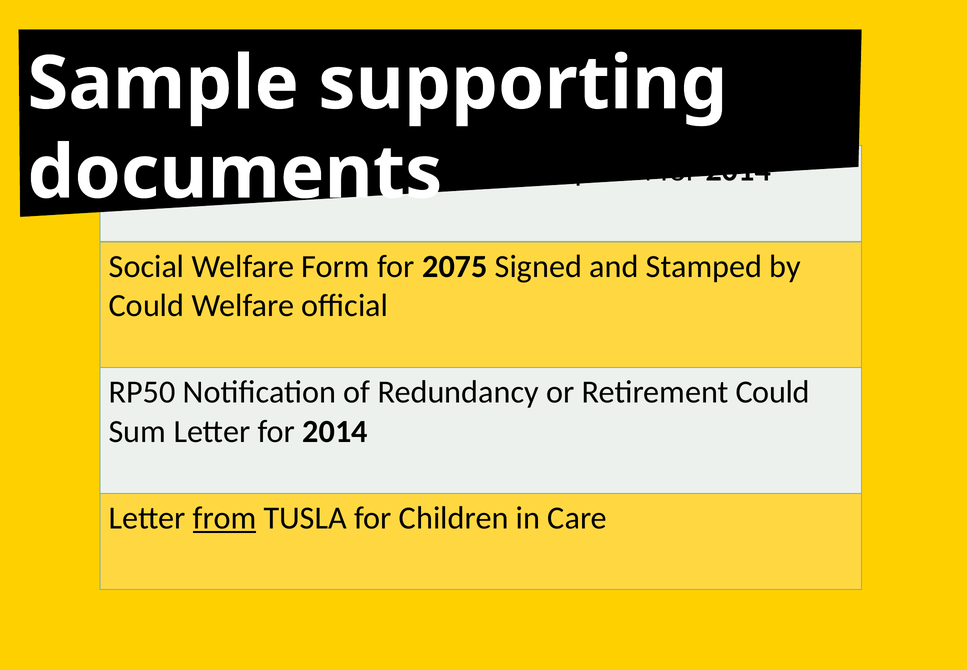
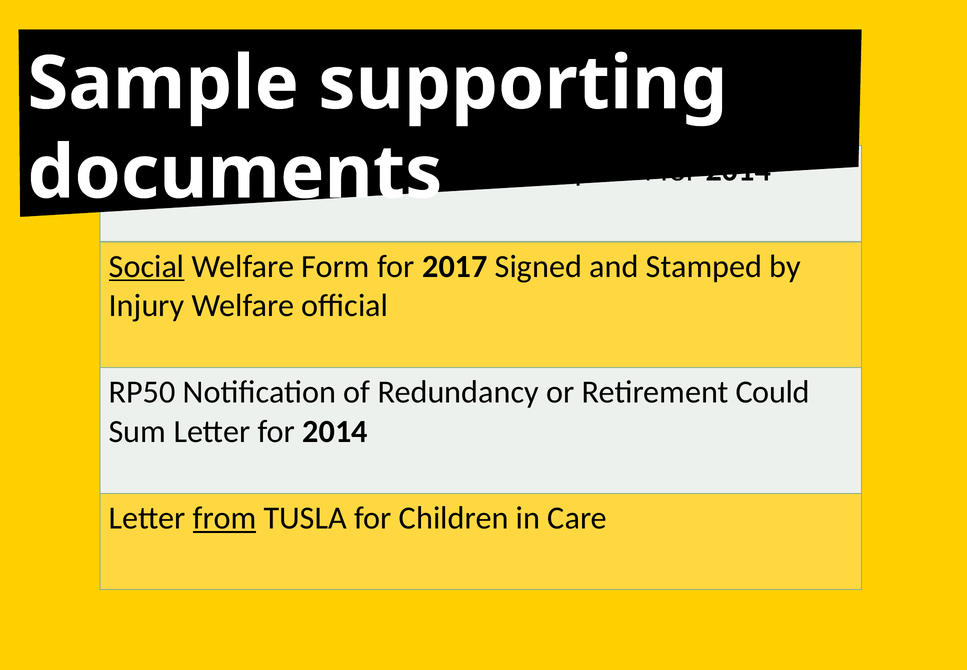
Social underline: none -> present (147, 266)
2075: 2075 -> 2017 (455, 266)
Could: Could -> Injury (147, 306)
